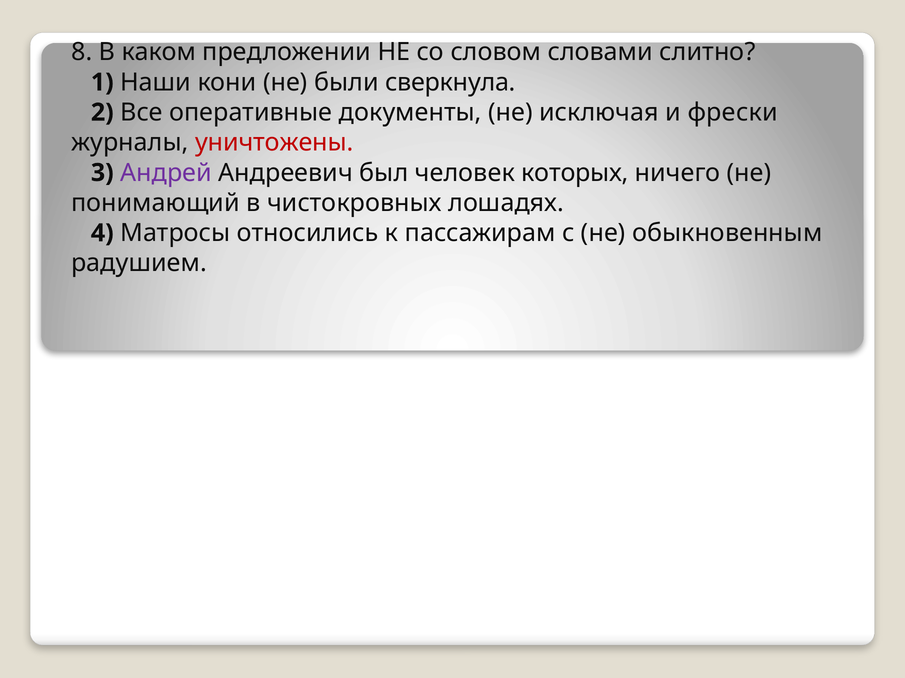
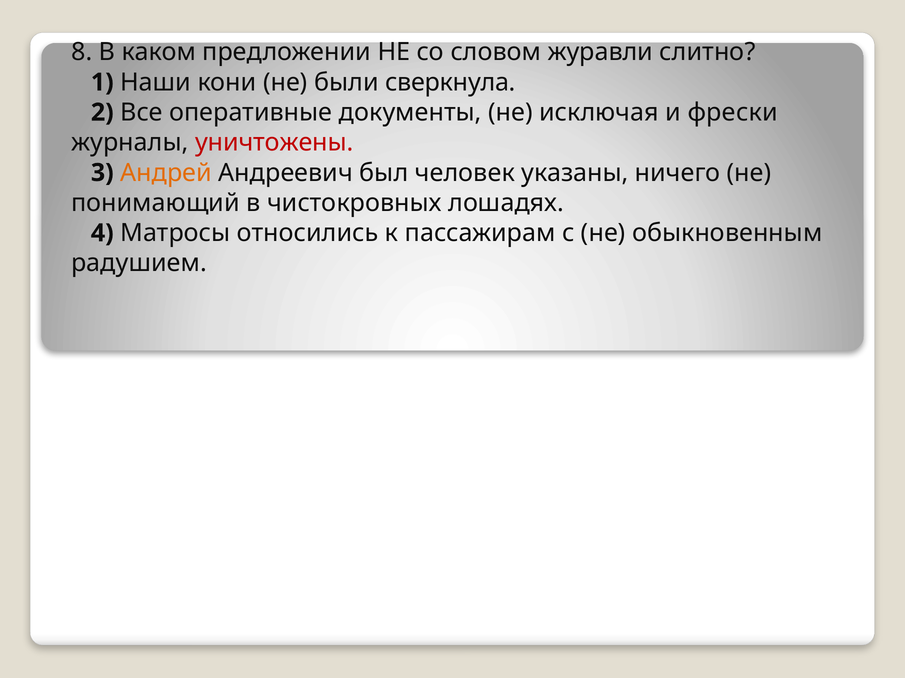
словами: словами -> журавли (600, 52)
Андрей colour: purple -> orange (166, 173)
которых: которых -> указаны (575, 173)
